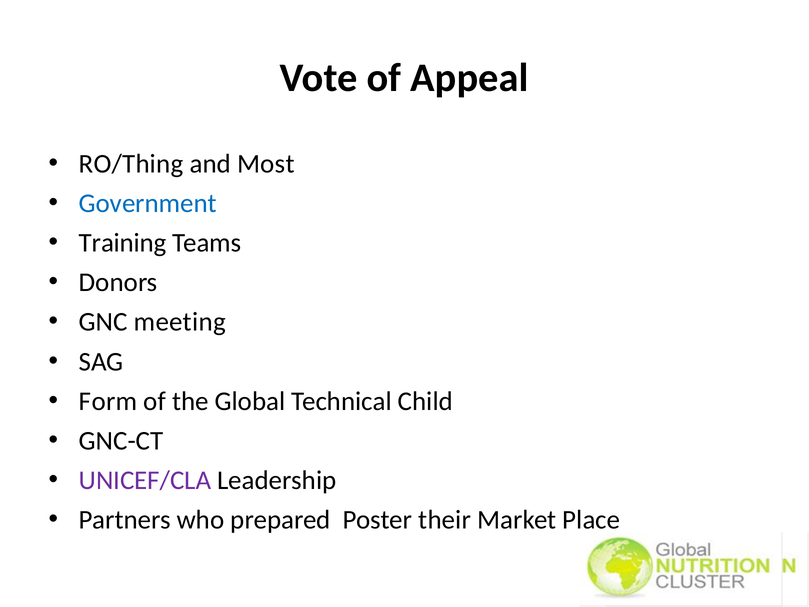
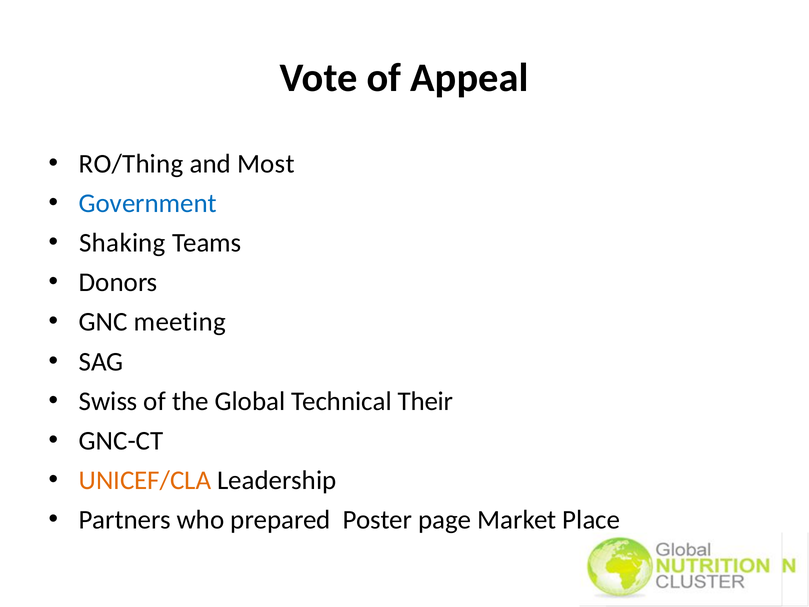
Training: Training -> Shaking (122, 243)
Form: Form -> Swiss (108, 401)
Child: Child -> Their (426, 401)
UNICEF/CLA colour: purple -> orange (145, 480)
their: their -> page (445, 520)
